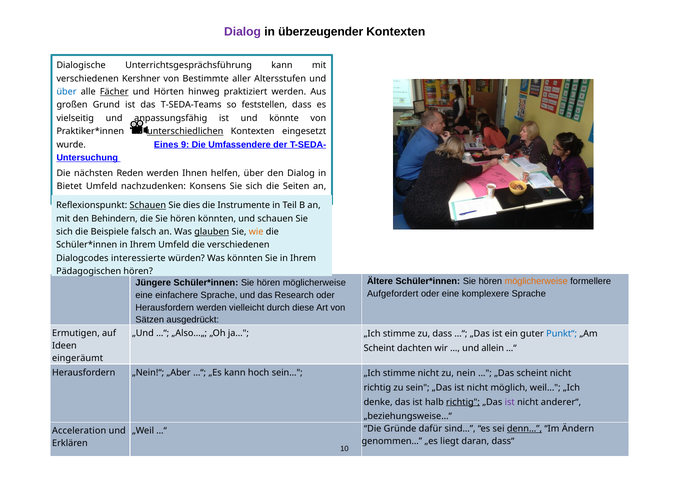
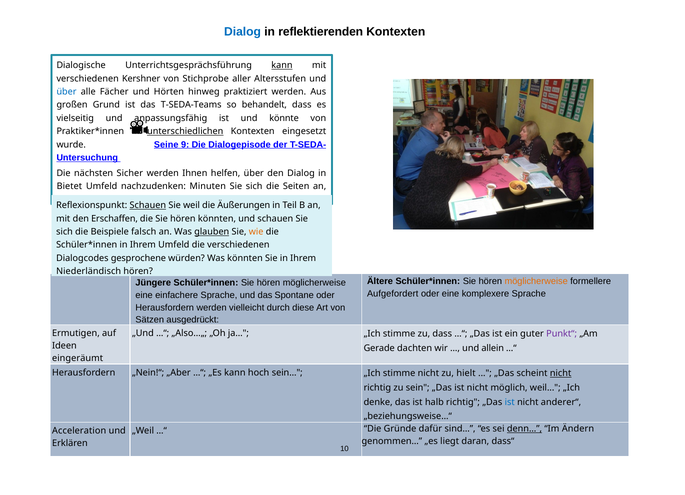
Dialog colour: purple -> blue (243, 32)
überzeugender: überzeugender -> reflektierenden (321, 32)
kann underline: none -> present (282, 65)
Bestimmte: Bestimmte -> Stichprobe (206, 79)
Fächer underline: present -> none (114, 92)
feststellen: feststellen -> behandelt (264, 105)
Eines: Eines -> Seine (166, 145)
Umfassendere: Umfassendere -> Dialogepisode (239, 145)
Reden: Reden -> Sicher (130, 173)
Konsens: Konsens -> Minuten (208, 186)
Sie dies: dies -> weil (192, 205)
Instrumente: Instrumente -> Äußerungen (244, 205)
Behindern: Behindern -> Erschaffen (114, 219)
interessierte: interessierte -> gesprochene (138, 258)
Pädagogischen: Pädagogischen -> Niederländisch (89, 271)
Research: Research -> Spontane (294, 295)
Punkt“ colour: blue -> purple (562, 334)
Scheint: Scheint -> Gerade (379, 348)
nein: nein -> hielt (466, 373)
nicht underline: none -> present (561, 373)
richtig underline: present -> none (463, 402)
ist colour: purple -> blue (510, 402)
